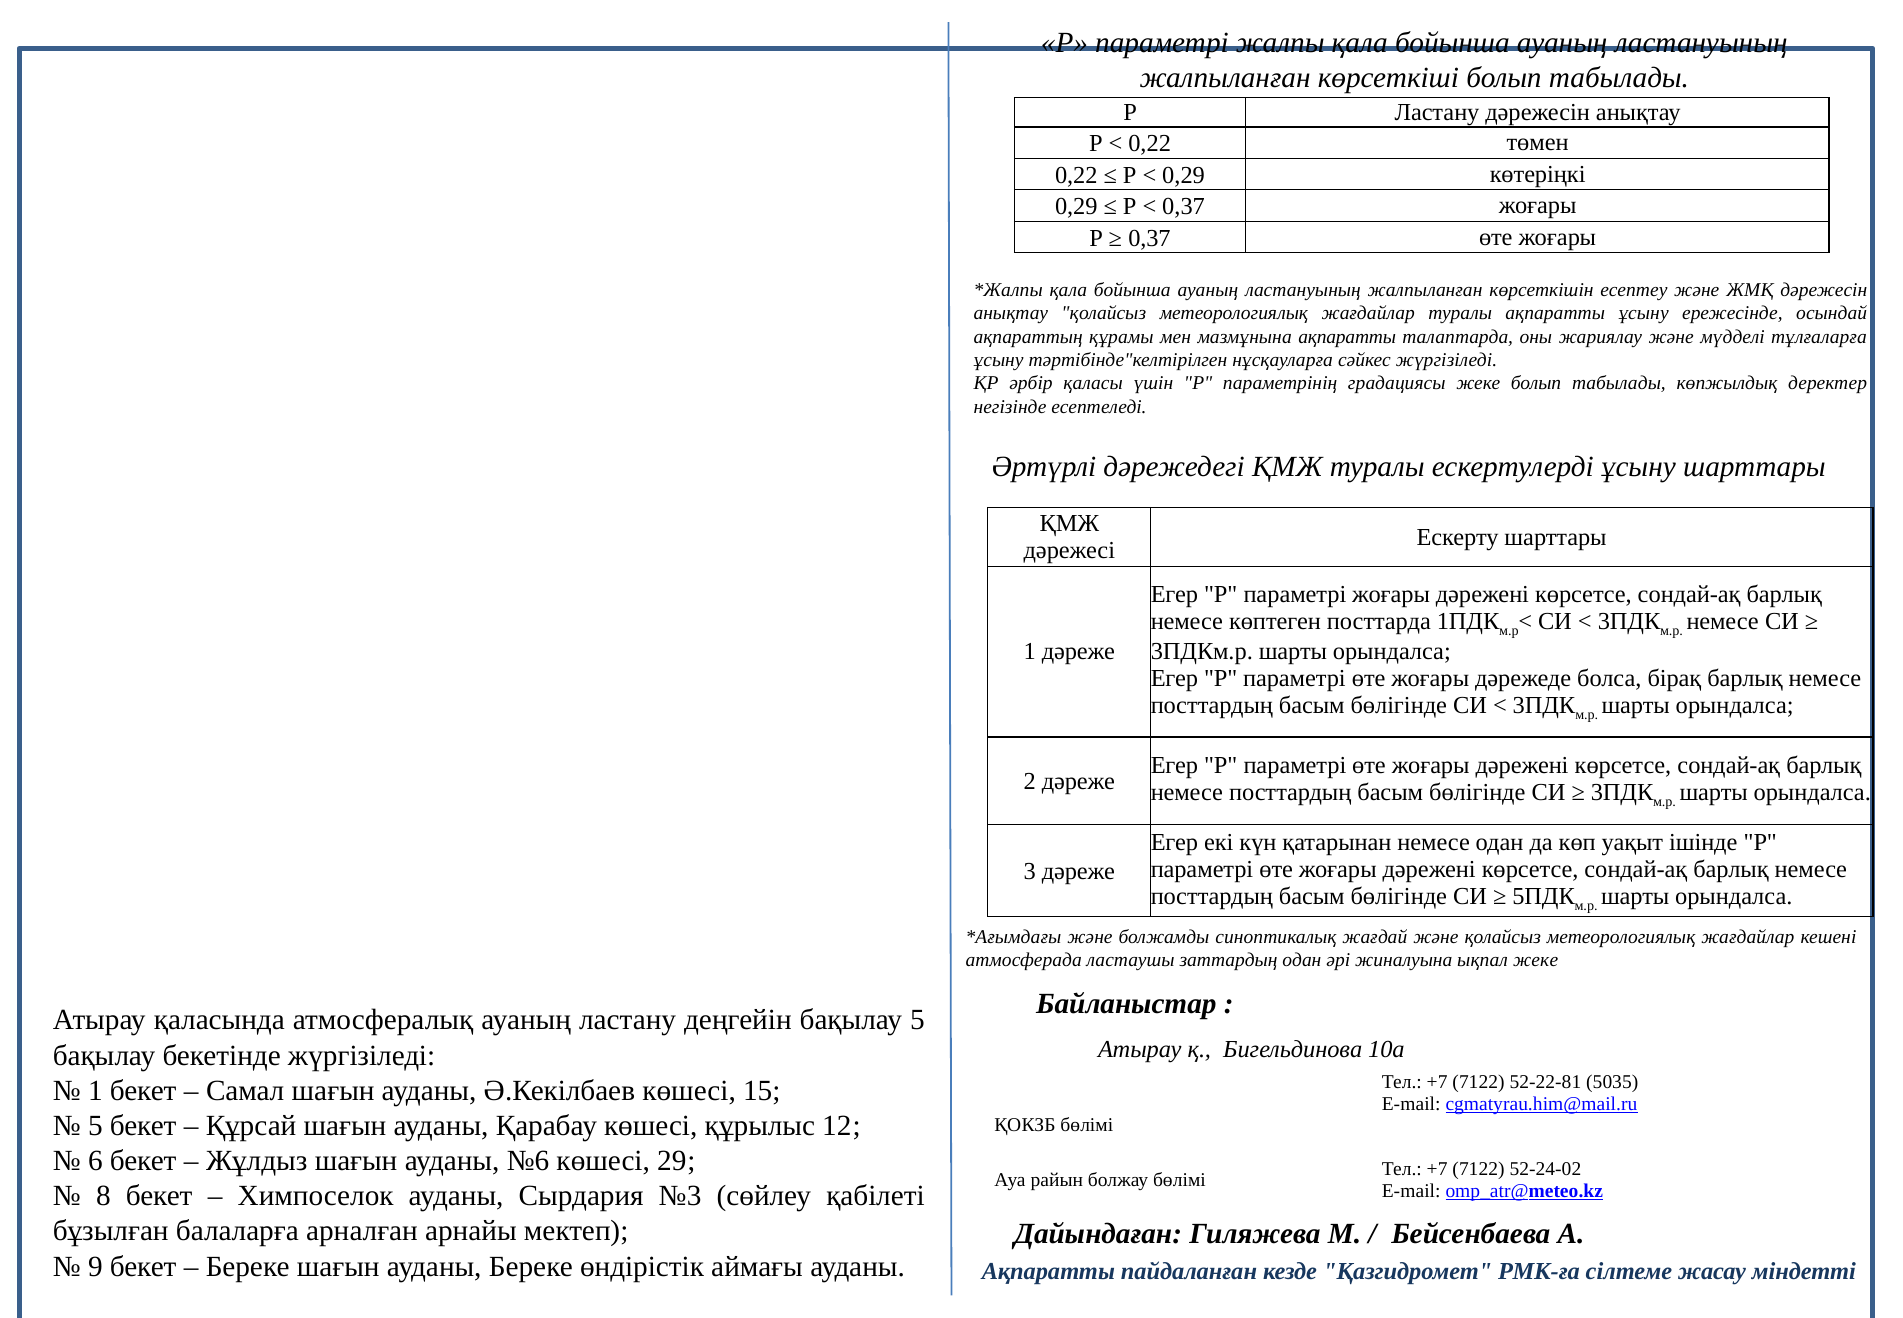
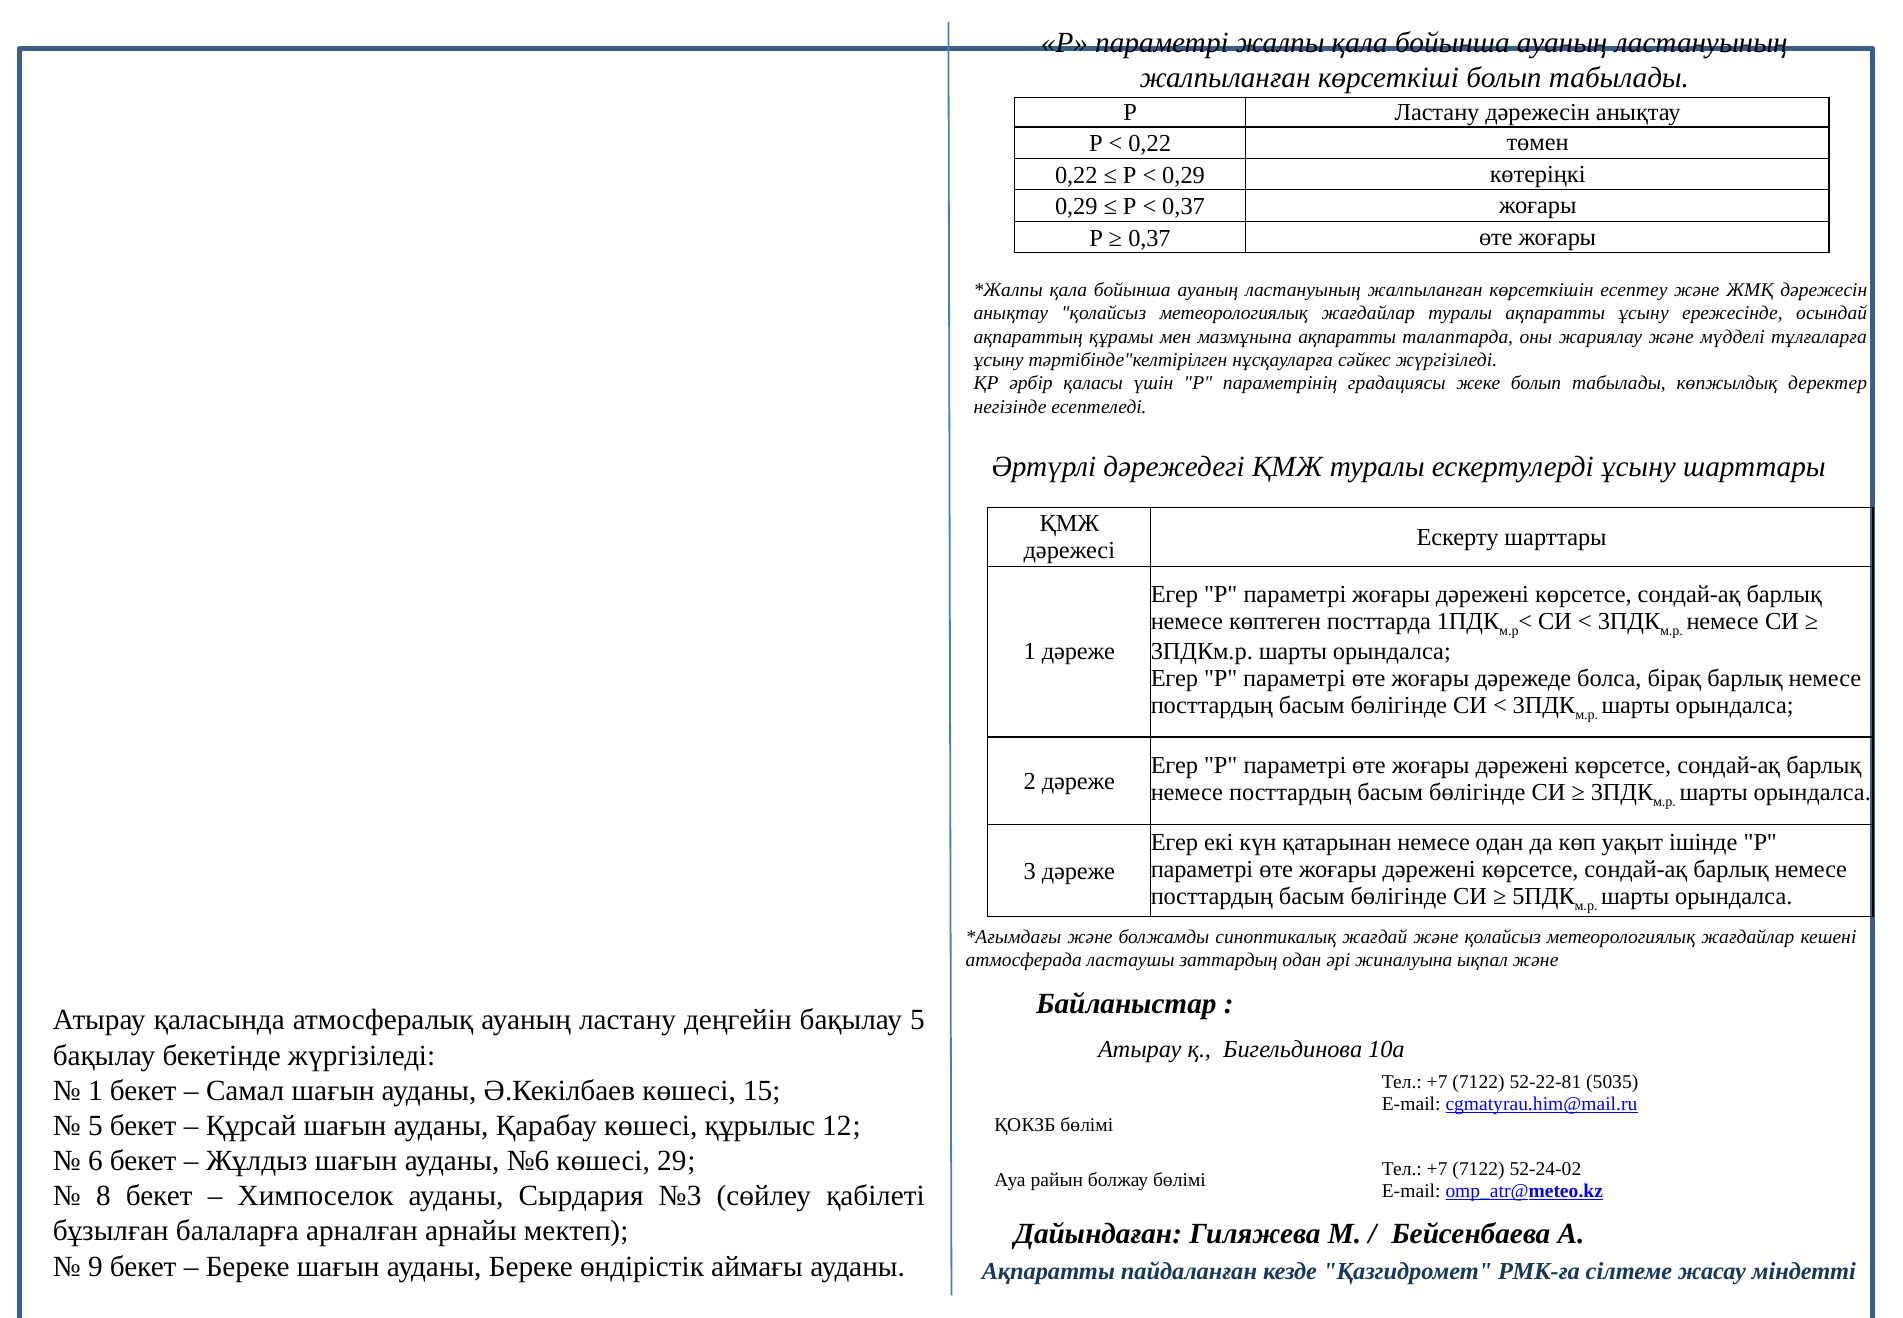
ықпал жеке: жеке -> және (1536, 960)
